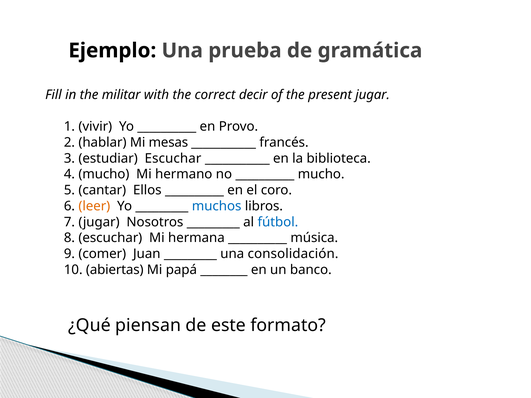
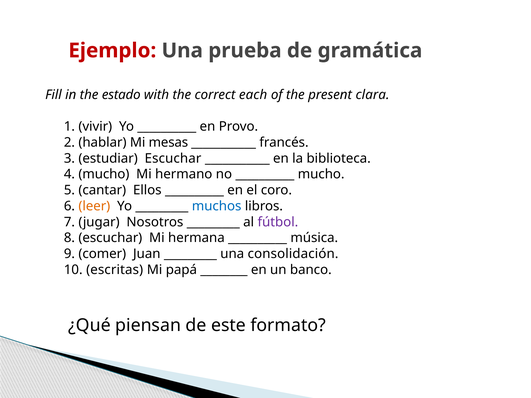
Ejemplo colour: black -> red (112, 51)
militar: militar -> estado (121, 95)
decir: decir -> each (253, 95)
present jugar: jugar -> clara (373, 95)
fútbol colour: blue -> purple (278, 222)
abiertas: abiertas -> escritas (115, 270)
